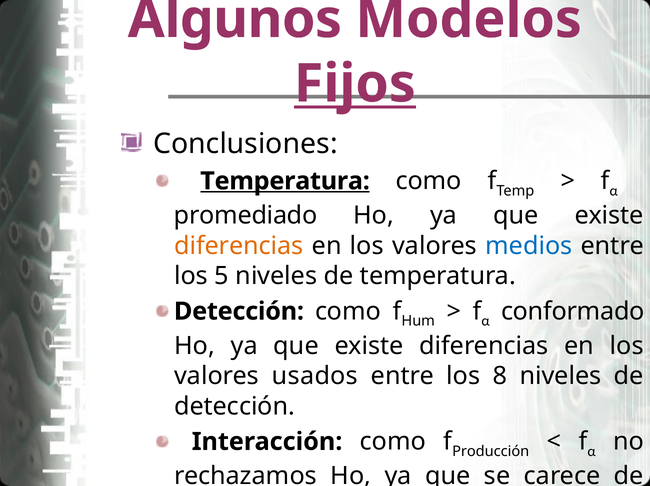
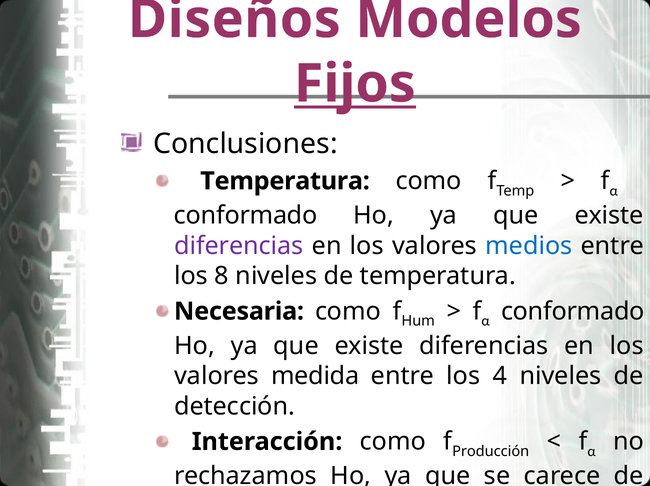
Algunos: Algunos -> Diseños (234, 19)
Temperatura underline: present -> none (285, 181)
promediado: promediado -> conformado (246, 215)
diferencias colour: orange -> purple (239, 246)
5: 5 -> 8 (222, 276)
Detección: Detección -> Necesaria (239, 311)
usados: usados -> medida (315, 376)
8: 8 -> 4 (500, 376)
